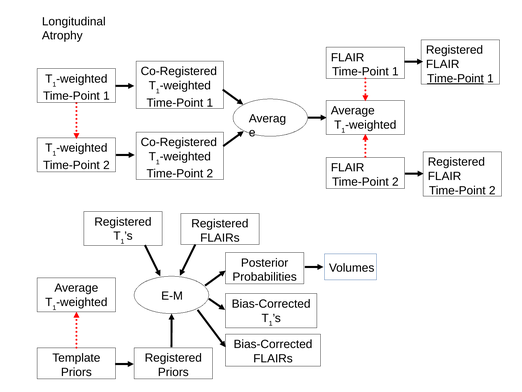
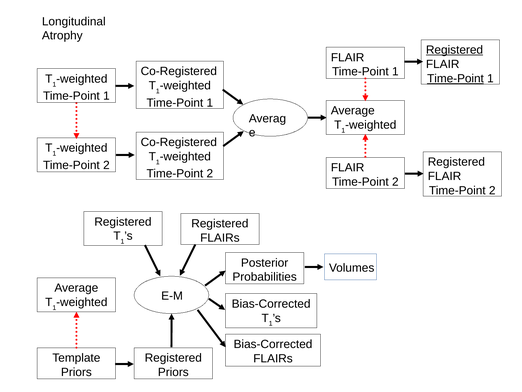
Registered underline: none -> present (455, 50)
